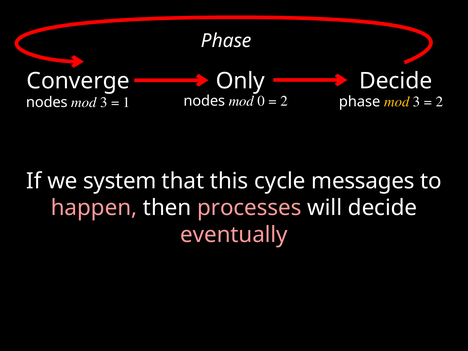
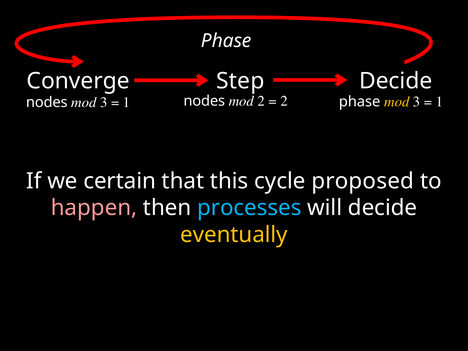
Only: Only -> Step (240, 81)
2: 2 -> 1 (439, 102)
mod 0: 0 -> 2 (261, 101)
system: system -> certain (120, 181)
messages: messages -> proposed (363, 181)
processes colour: pink -> light blue (249, 208)
eventually colour: pink -> yellow (234, 235)
